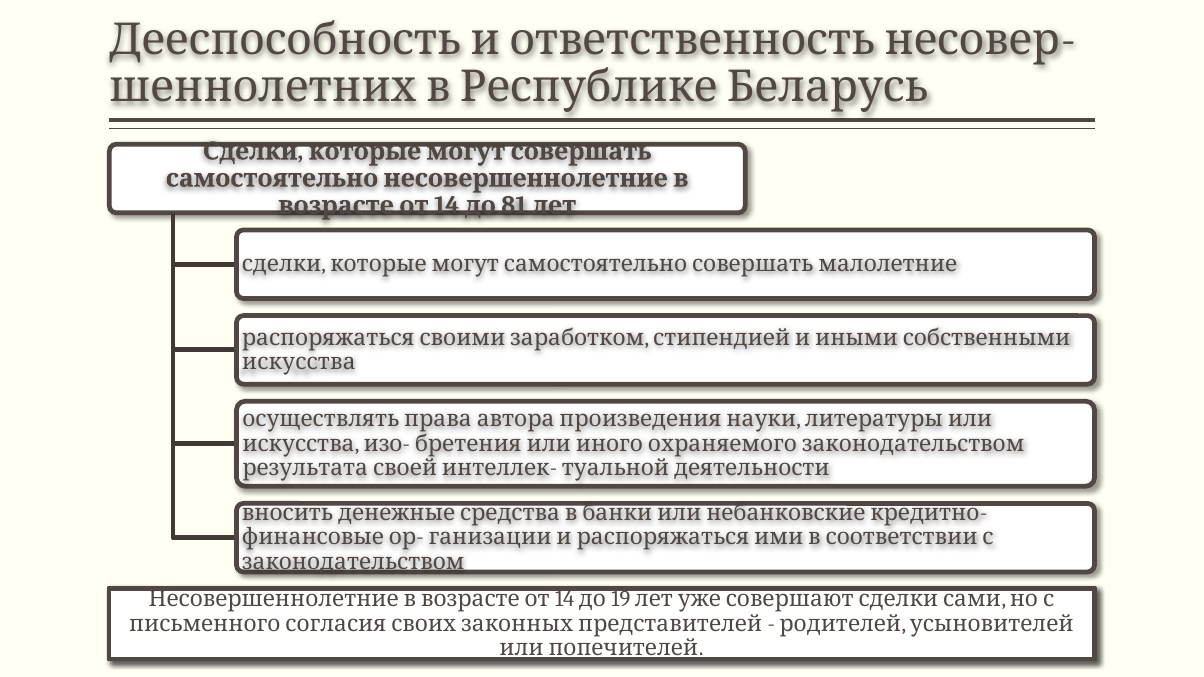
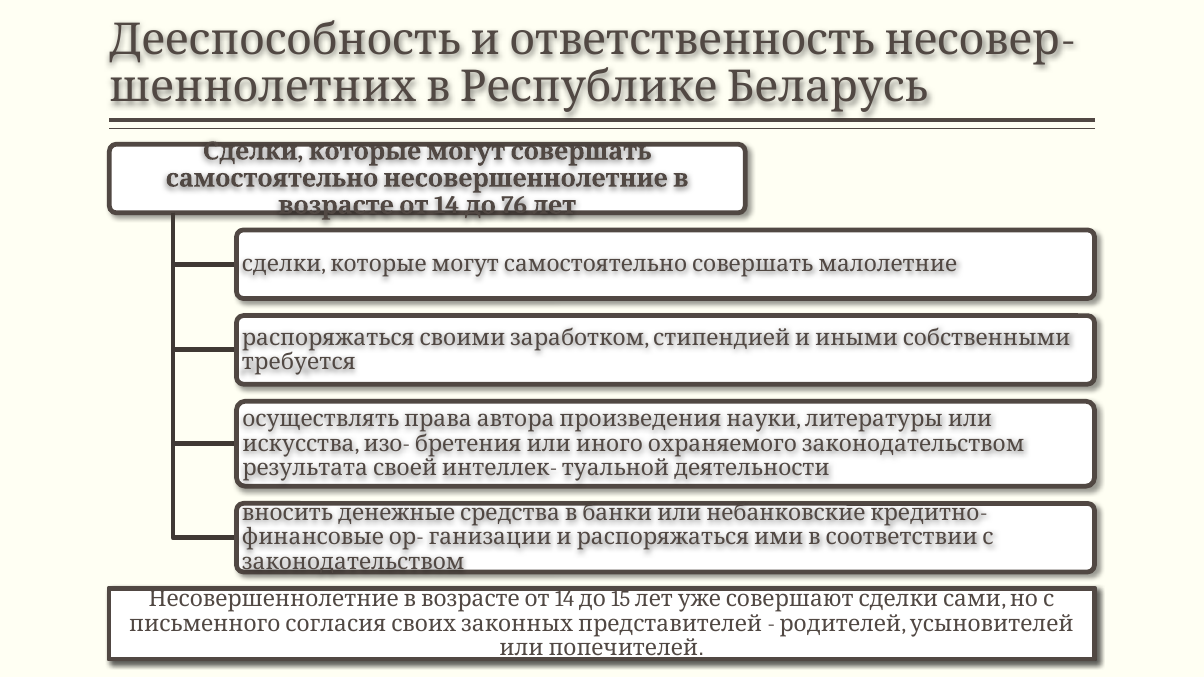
81: 81 -> 76 (514, 205)
искусства: искусства -> требуется (299, 362)
19: 19 -> 15 (621, 599)
